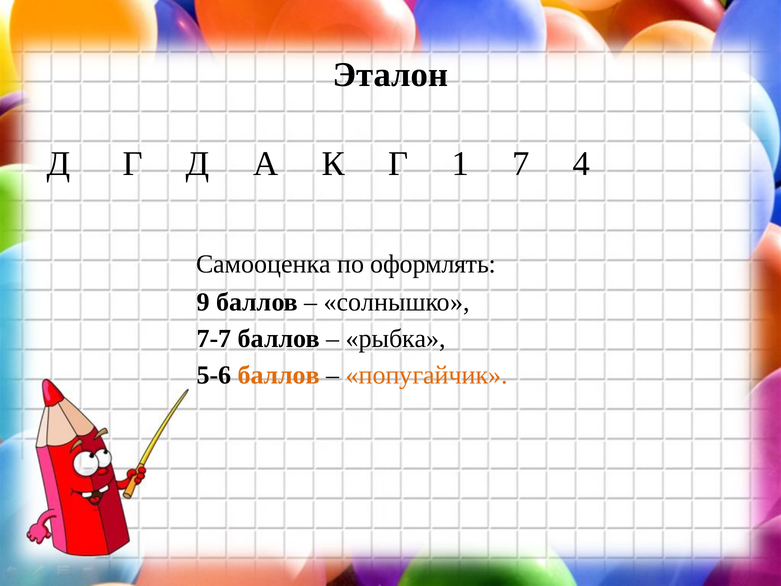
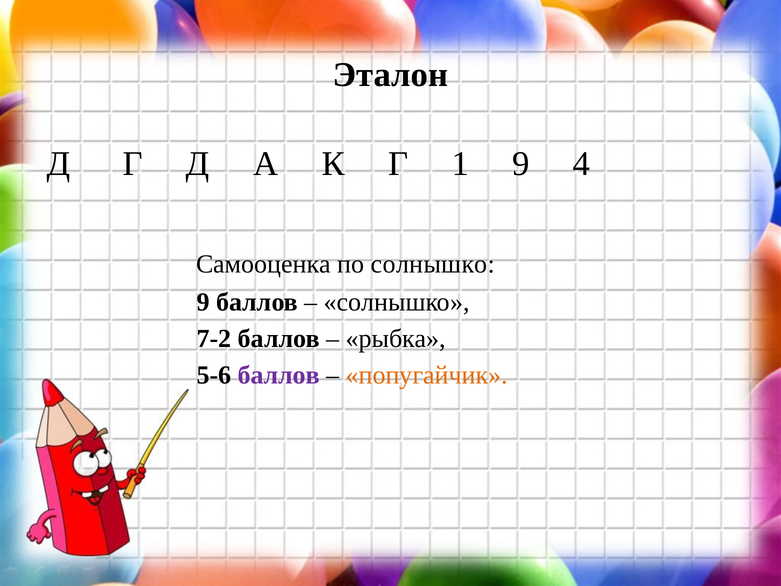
1 7: 7 -> 9 (521, 164)
по оформлять: оформлять -> солнышко (433, 264)
7-7: 7-7 -> 7-2 (214, 339)
баллов colour: orange -> purple (279, 375)
